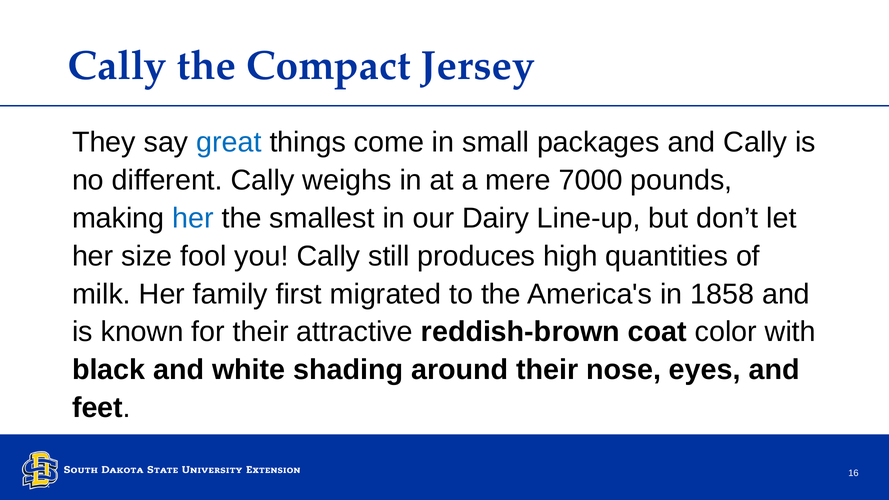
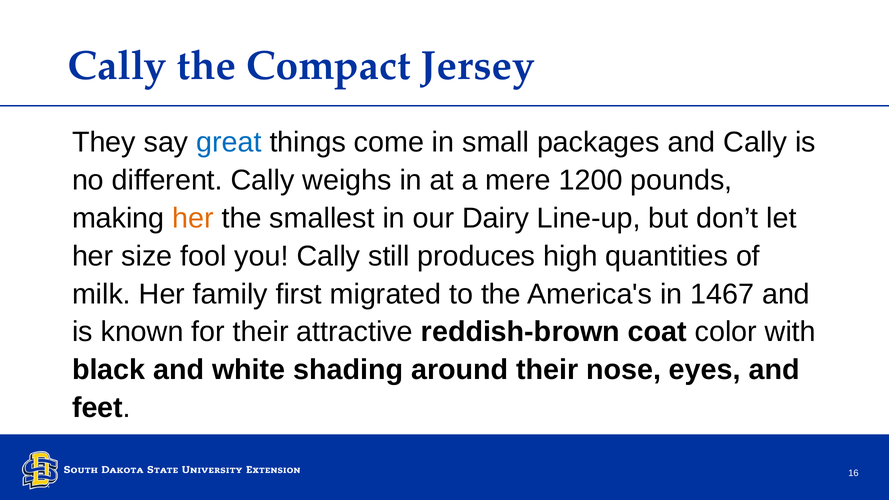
7000: 7000 -> 1200 (591, 180)
her colour: blue -> orange (193, 218)
1858: 1858 -> 1467 (722, 294)
